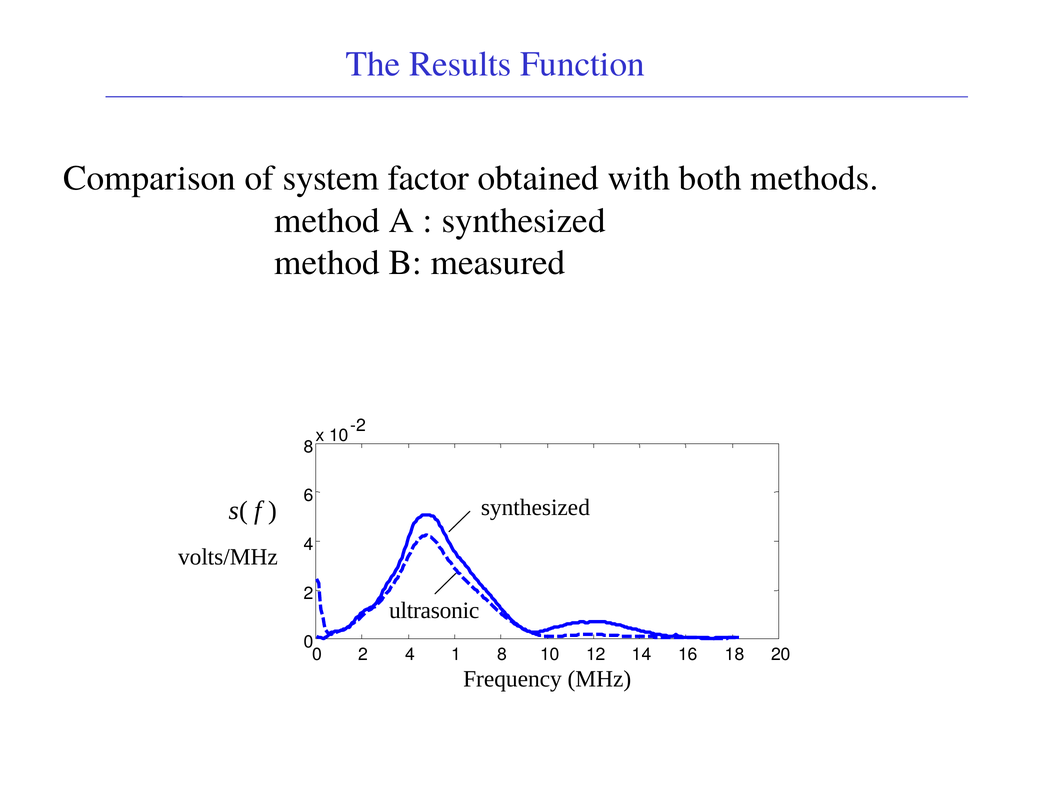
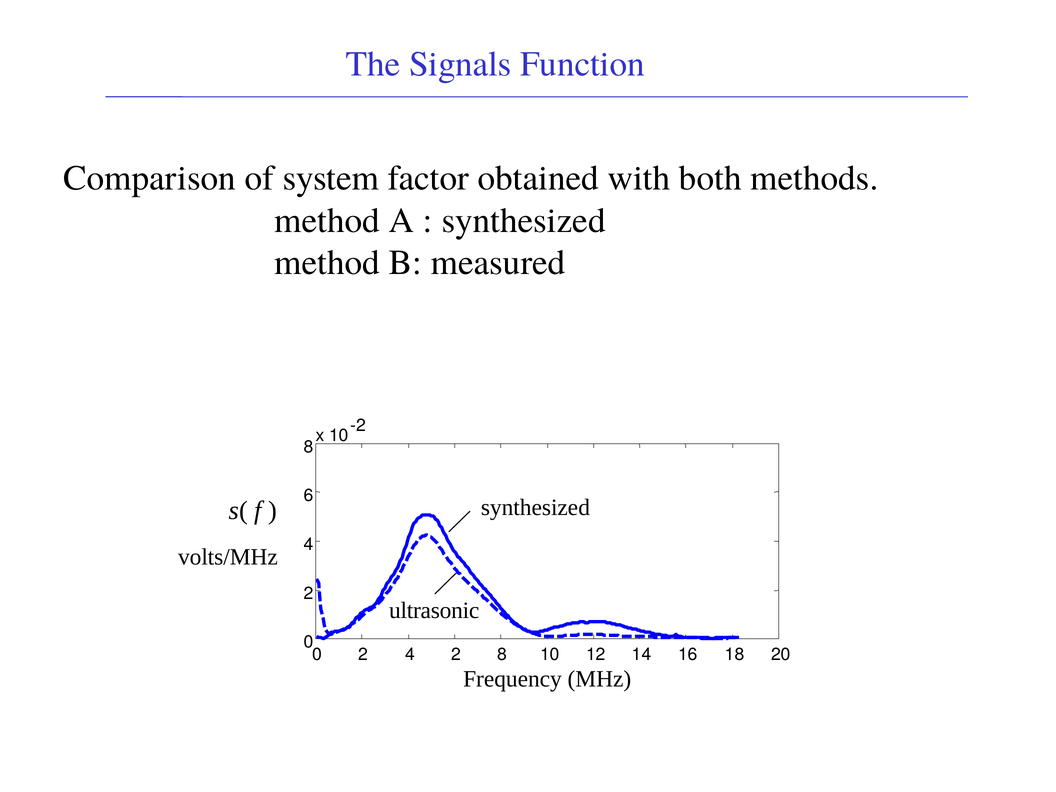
Results: Results -> Signals (460, 64)
4 1: 1 -> 2 (456, 654)
